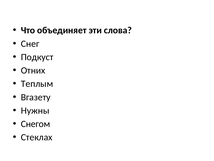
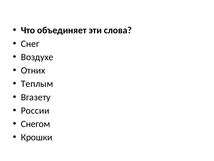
Подкуст: Подкуст -> Воздухе (37, 57)
Нужны: Нужны -> России (35, 110)
Стеклах: Стеклах -> Крошки (37, 137)
